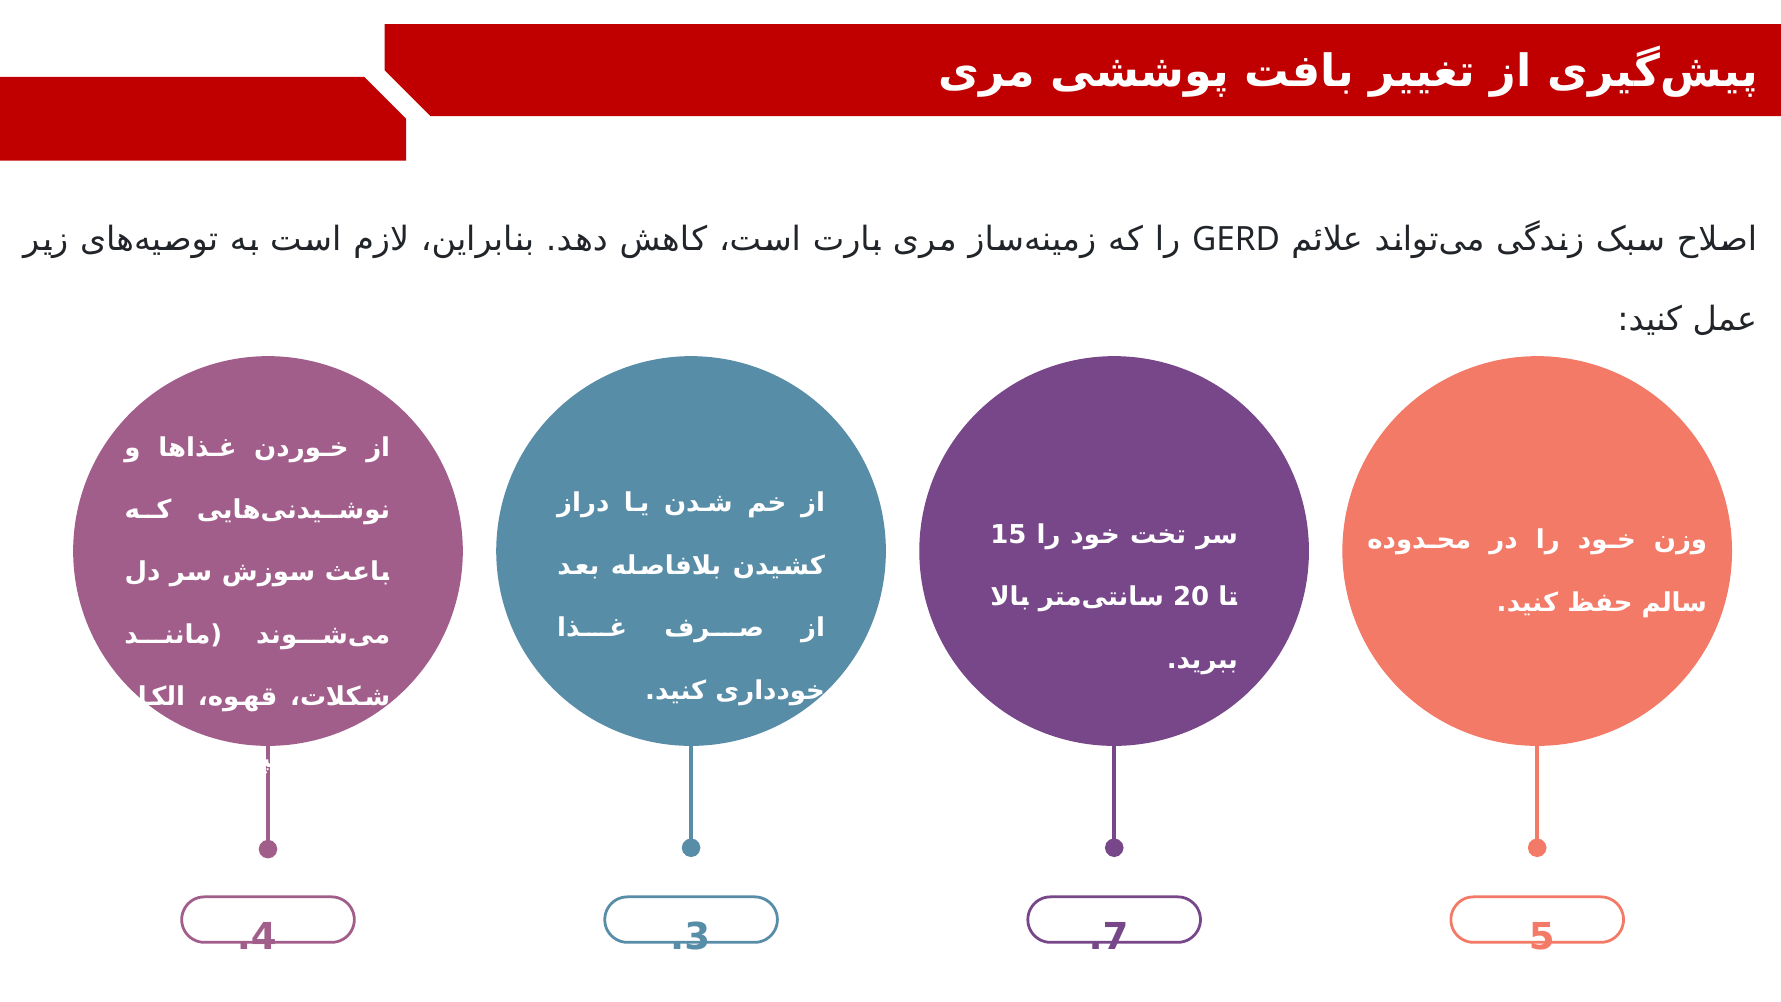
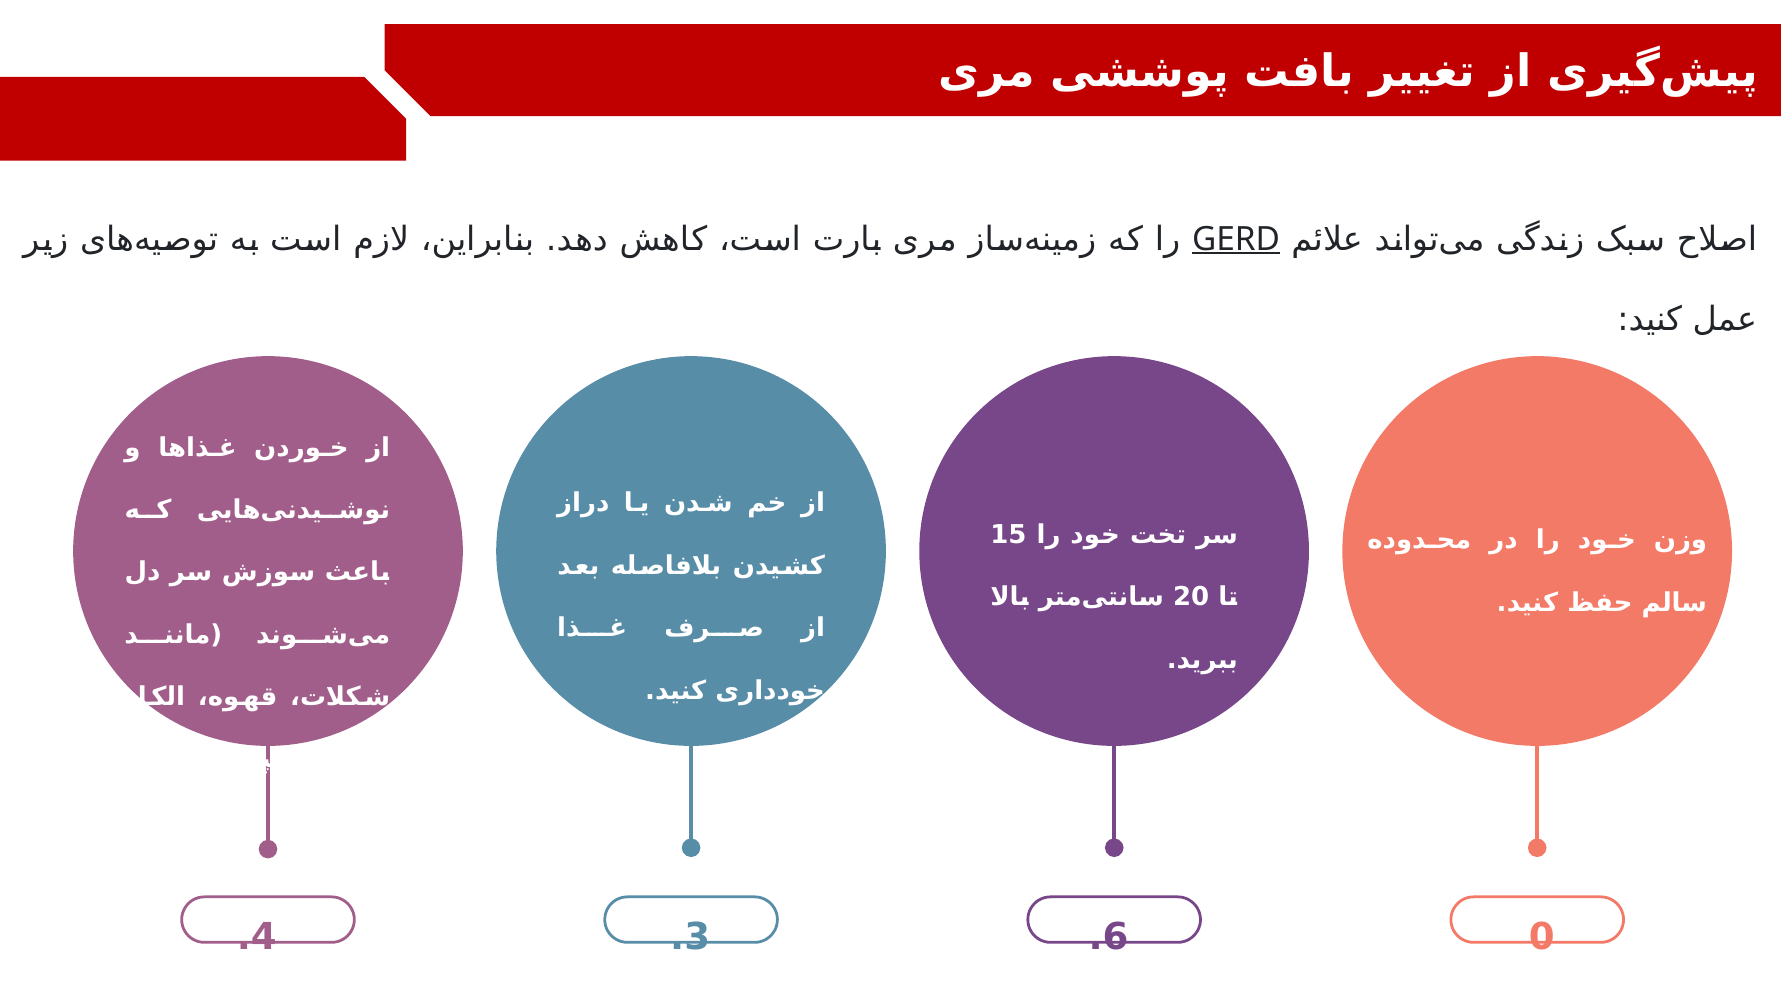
GERD underline: none -> present (1236, 239)
7: 7 -> 6 (1116, 937)
5: 5 -> 0 (1542, 937)
